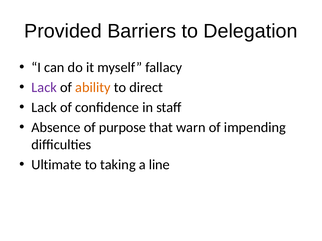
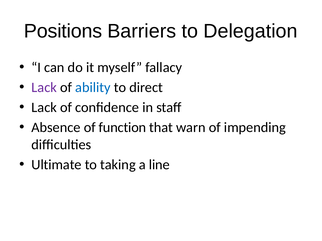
Provided: Provided -> Positions (63, 31)
ability colour: orange -> blue (93, 88)
purpose: purpose -> function (122, 128)
